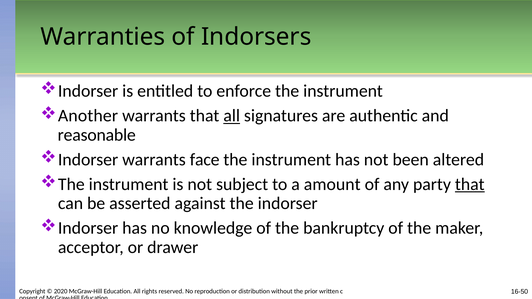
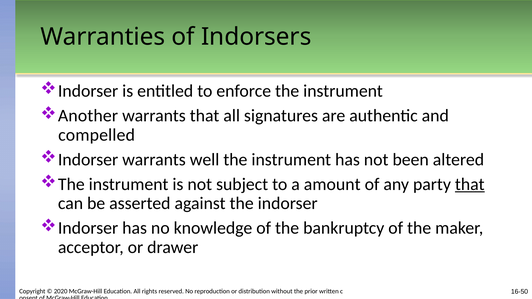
all underline: present -> none (232, 116)
reasonable: reasonable -> compelled (97, 135)
face: face -> well (205, 160)
